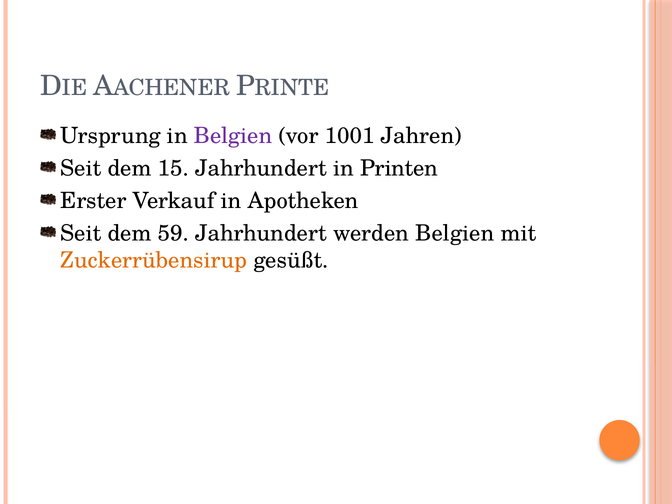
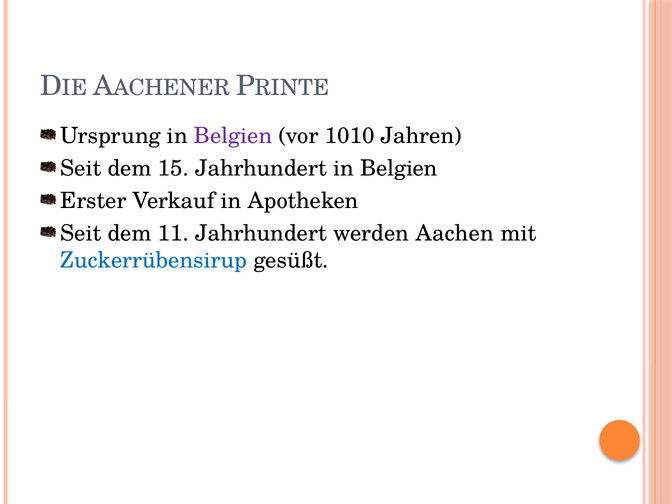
1001: 1001 -> 1010 (350, 136)
Jahrhundert in Printen: Printen -> Belgien (399, 168)
59: 59 -> 11 (173, 233)
werden Belgien: Belgien -> Aachen (455, 233)
Zuckerrübensirup colour: orange -> blue (154, 260)
